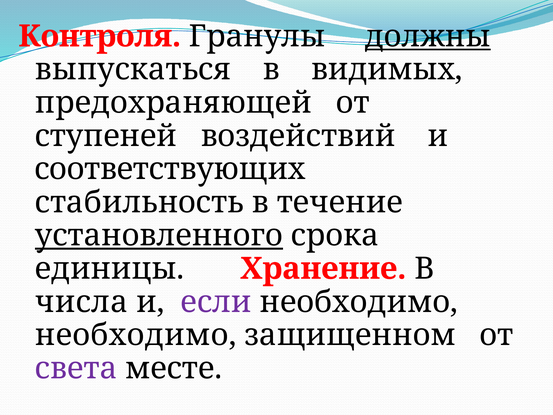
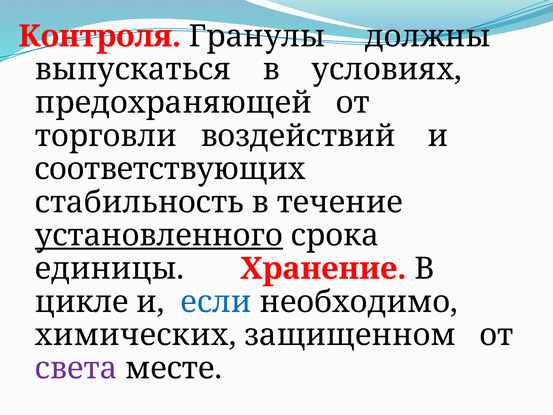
должны underline: present -> none (428, 36)
видимых: видимых -> условиях (387, 69)
ступеней: ступеней -> торговли (106, 136)
числа: числа -> цикле (82, 302)
если colour: purple -> blue (216, 302)
необходимо: необходимо -> химических (136, 335)
